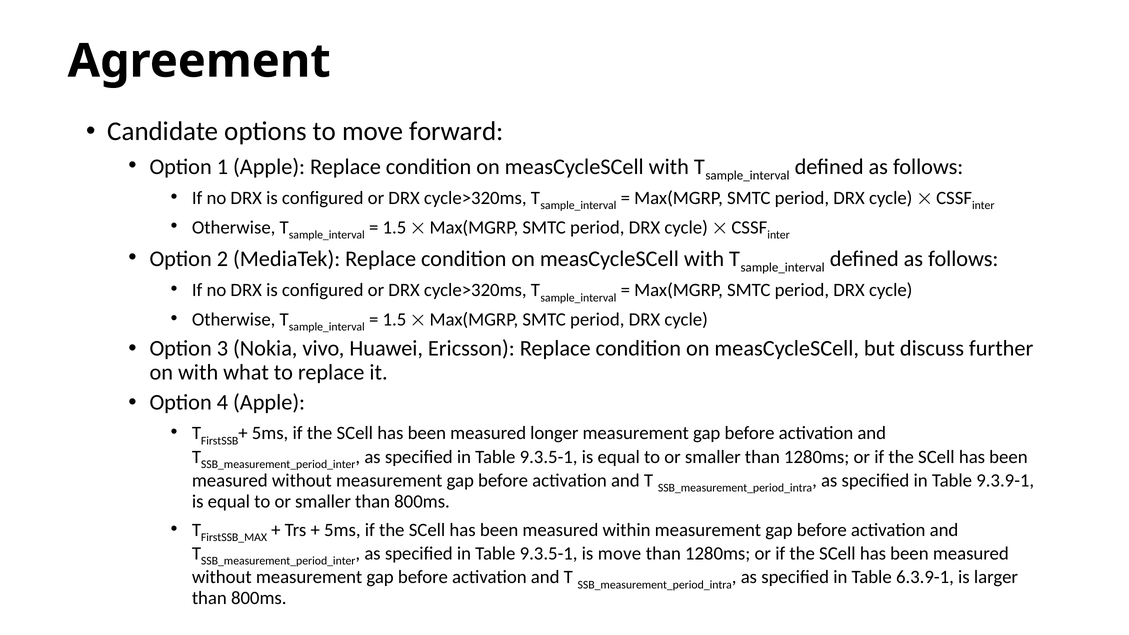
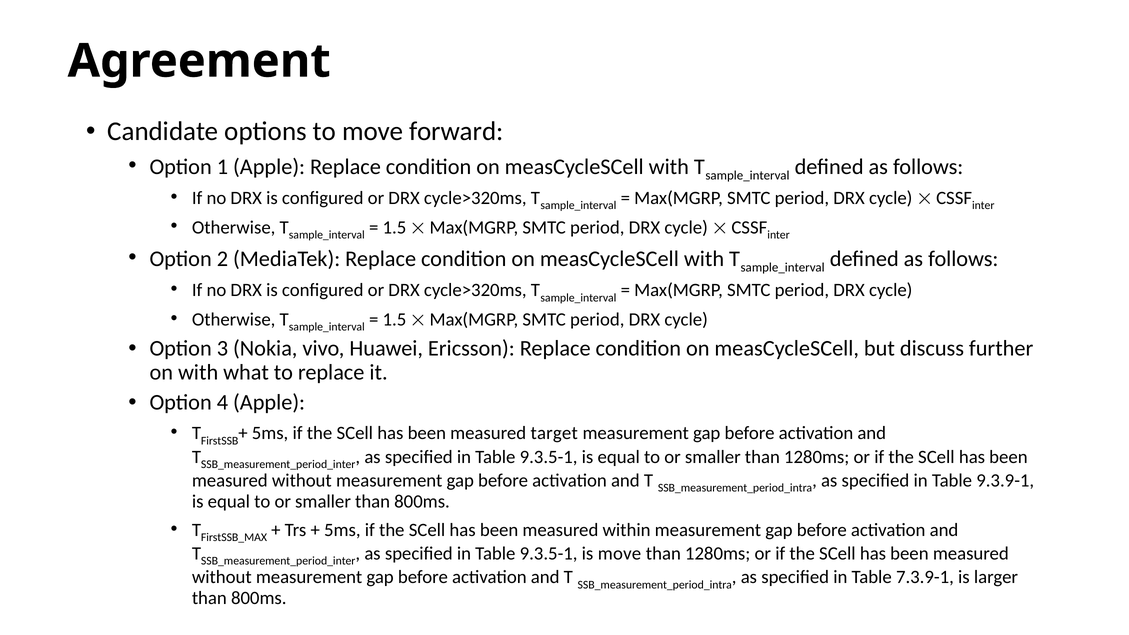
longer: longer -> target (554, 433)
6.3.9-1: 6.3.9-1 -> 7.3.9-1 (925, 577)
